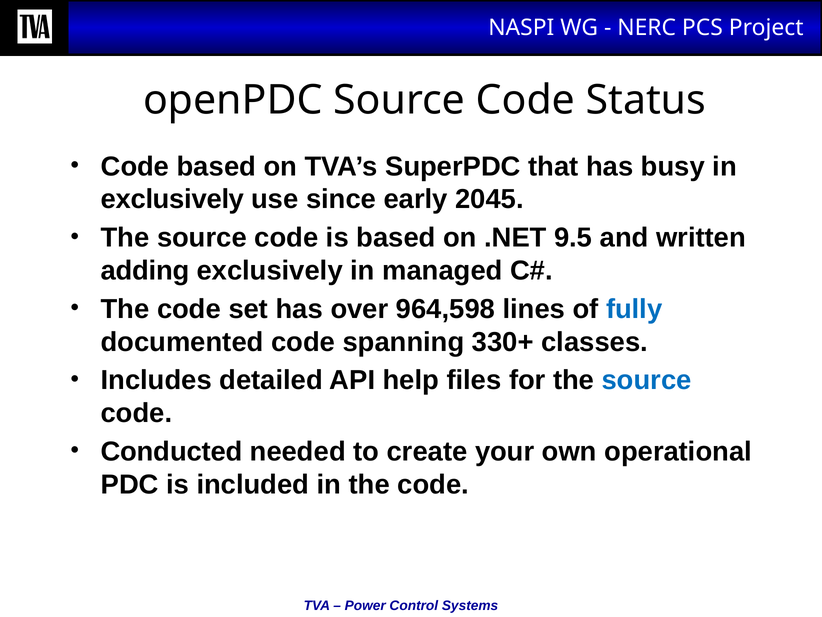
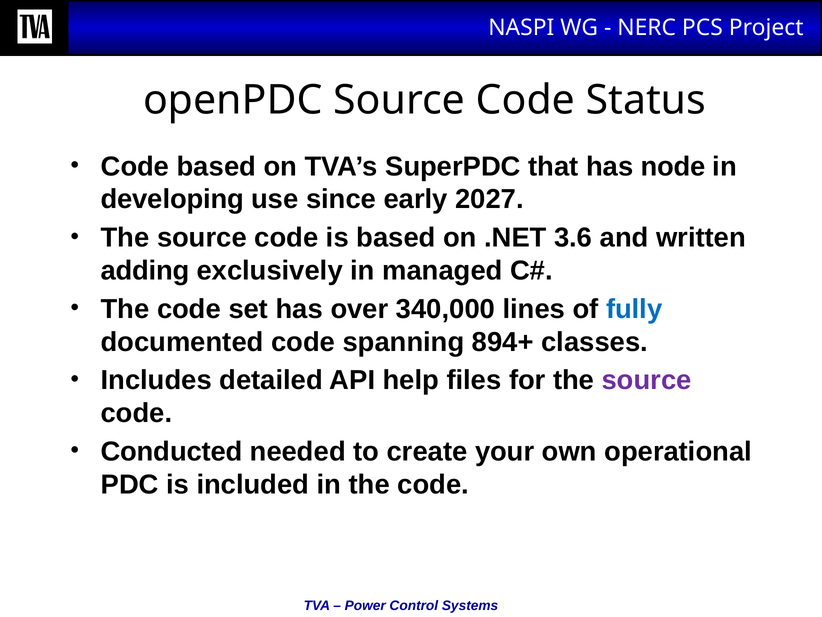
busy: busy -> node (673, 166)
exclusively: exclusively -> developing (172, 199)
2045: 2045 -> 2027 (489, 199)
9.5: 9.5 -> 3.6 (573, 238)
964,598: 964,598 -> 340,000 (445, 309)
330+: 330+ -> 894+ (503, 342)
source colour: blue -> purple (647, 380)
